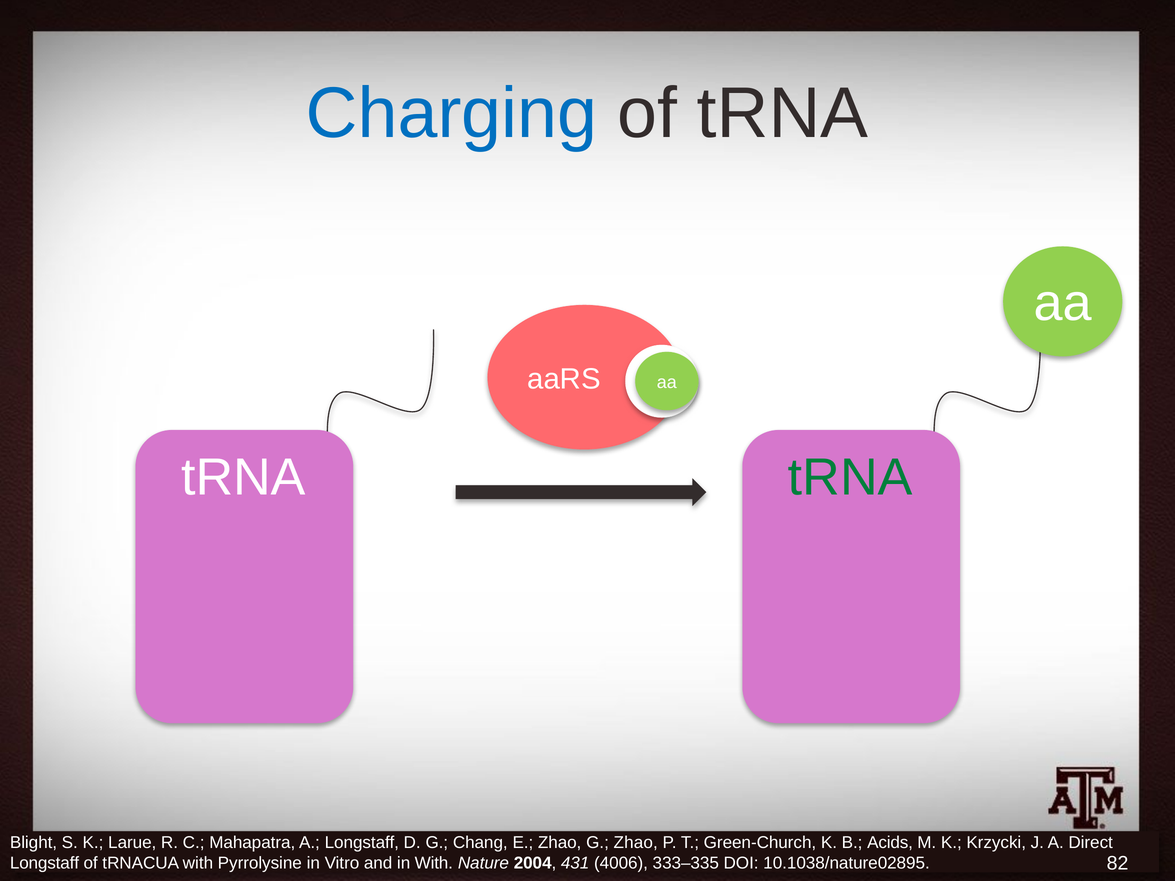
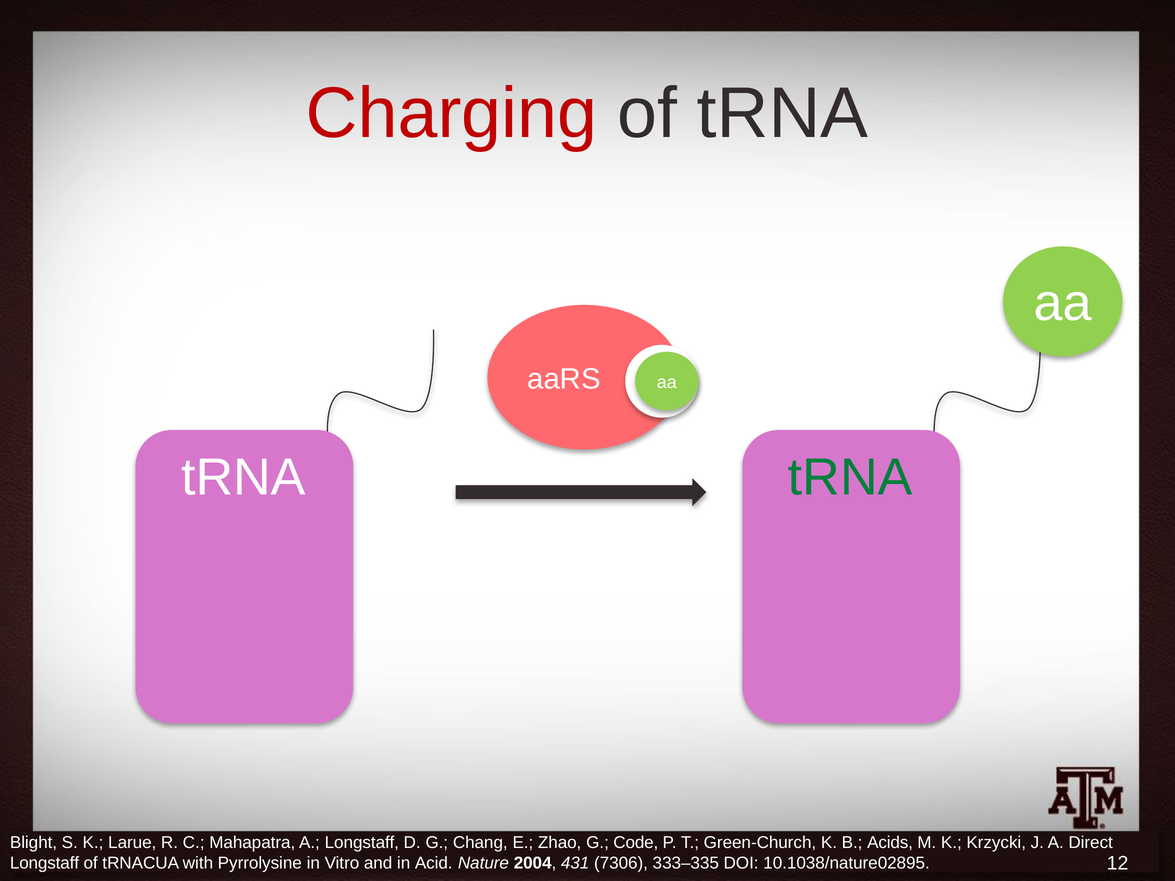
Charging colour: blue -> red (452, 114)
G Zhao: Zhao -> Code (636, 843)
in With: With -> Acid (434, 863)
4006: 4006 -> 7306 (621, 863)
82: 82 -> 12 (1118, 863)
